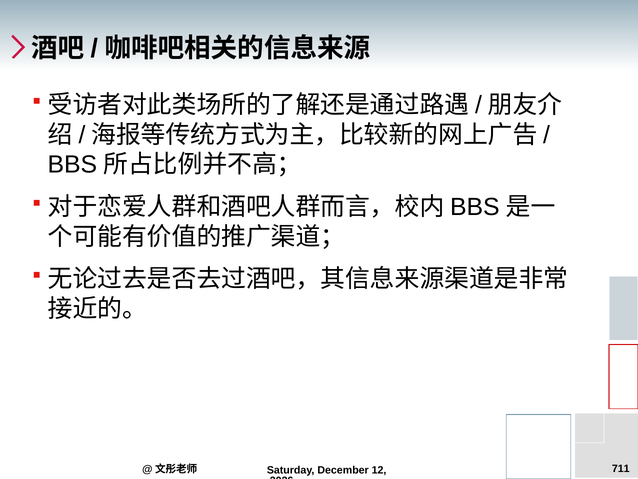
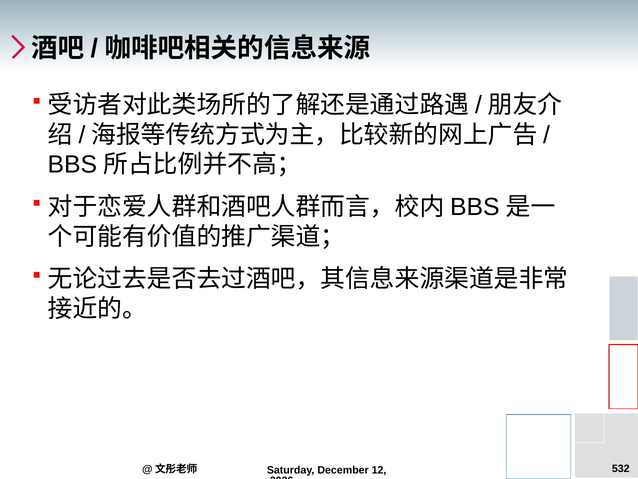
711: 711 -> 532 (621, 468)
